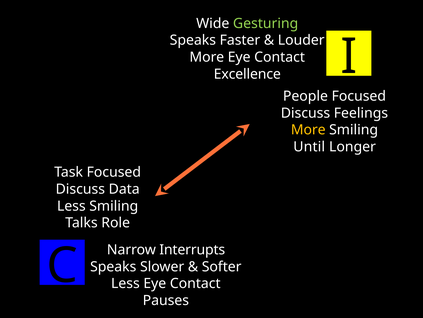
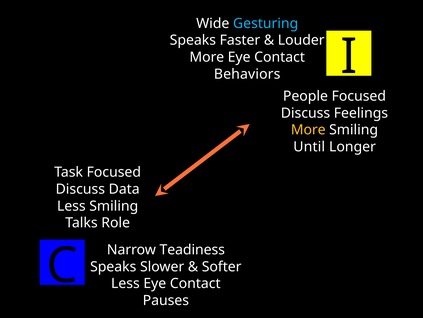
Gesturing colour: light green -> light blue (266, 23)
Excellence: Excellence -> Behaviors (247, 74)
Interrupts: Interrupts -> Teadiness (192, 249)
